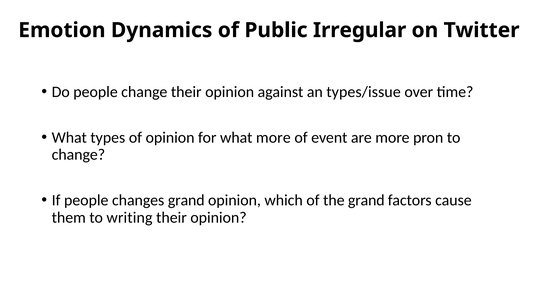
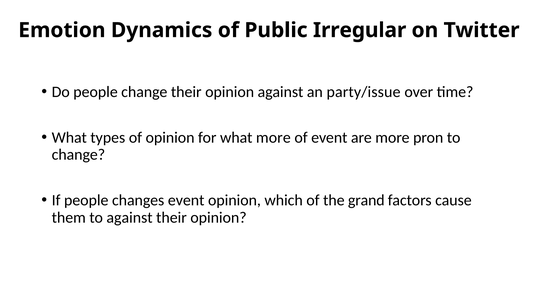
types/issue: types/issue -> party/issue (364, 92)
changes grand: grand -> event (186, 200)
to writing: writing -> against (130, 217)
